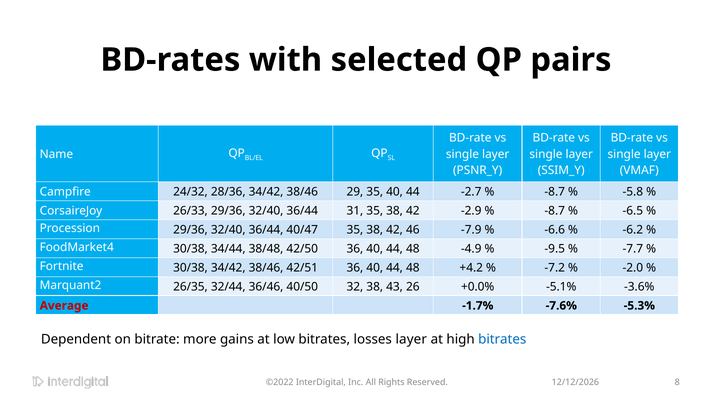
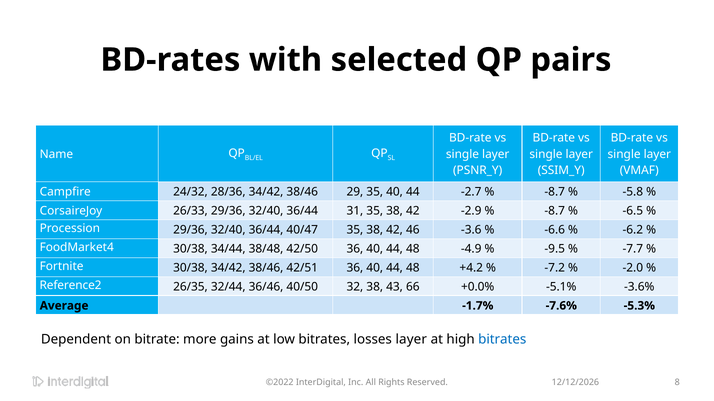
-7.9: -7.9 -> -3.6 (471, 230)
Marquant2: Marquant2 -> Reference2 (71, 286)
26: 26 -> 66 (413, 287)
Average colour: red -> black (64, 306)
